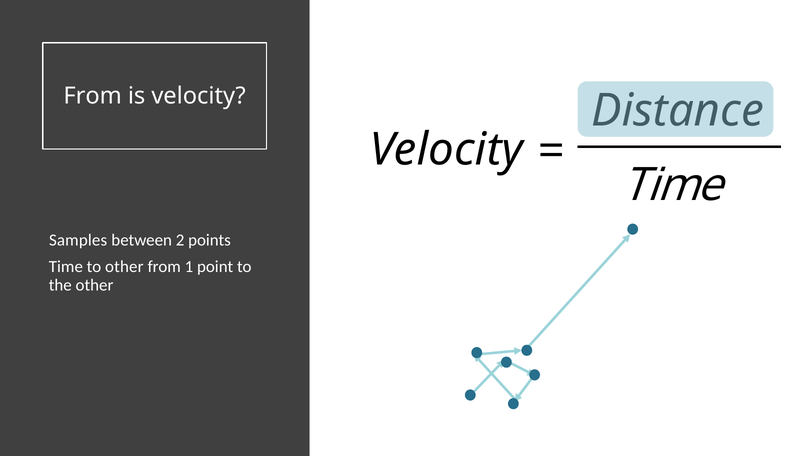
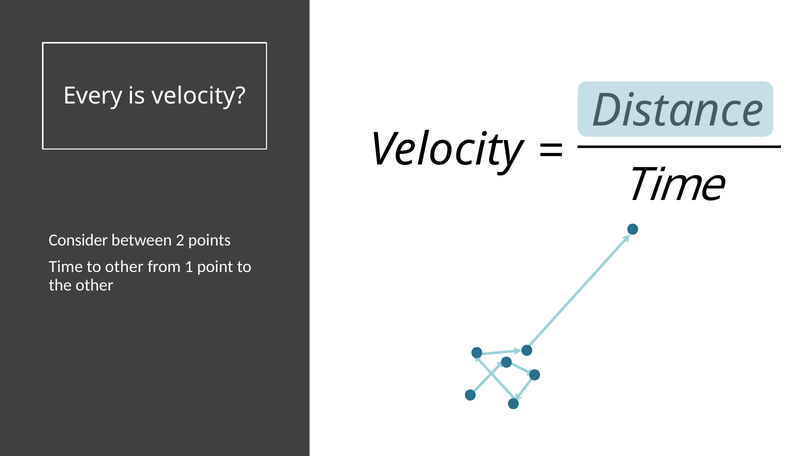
From: From -> Every (93, 96)
Samples: Samples -> Consider (78, 240)
